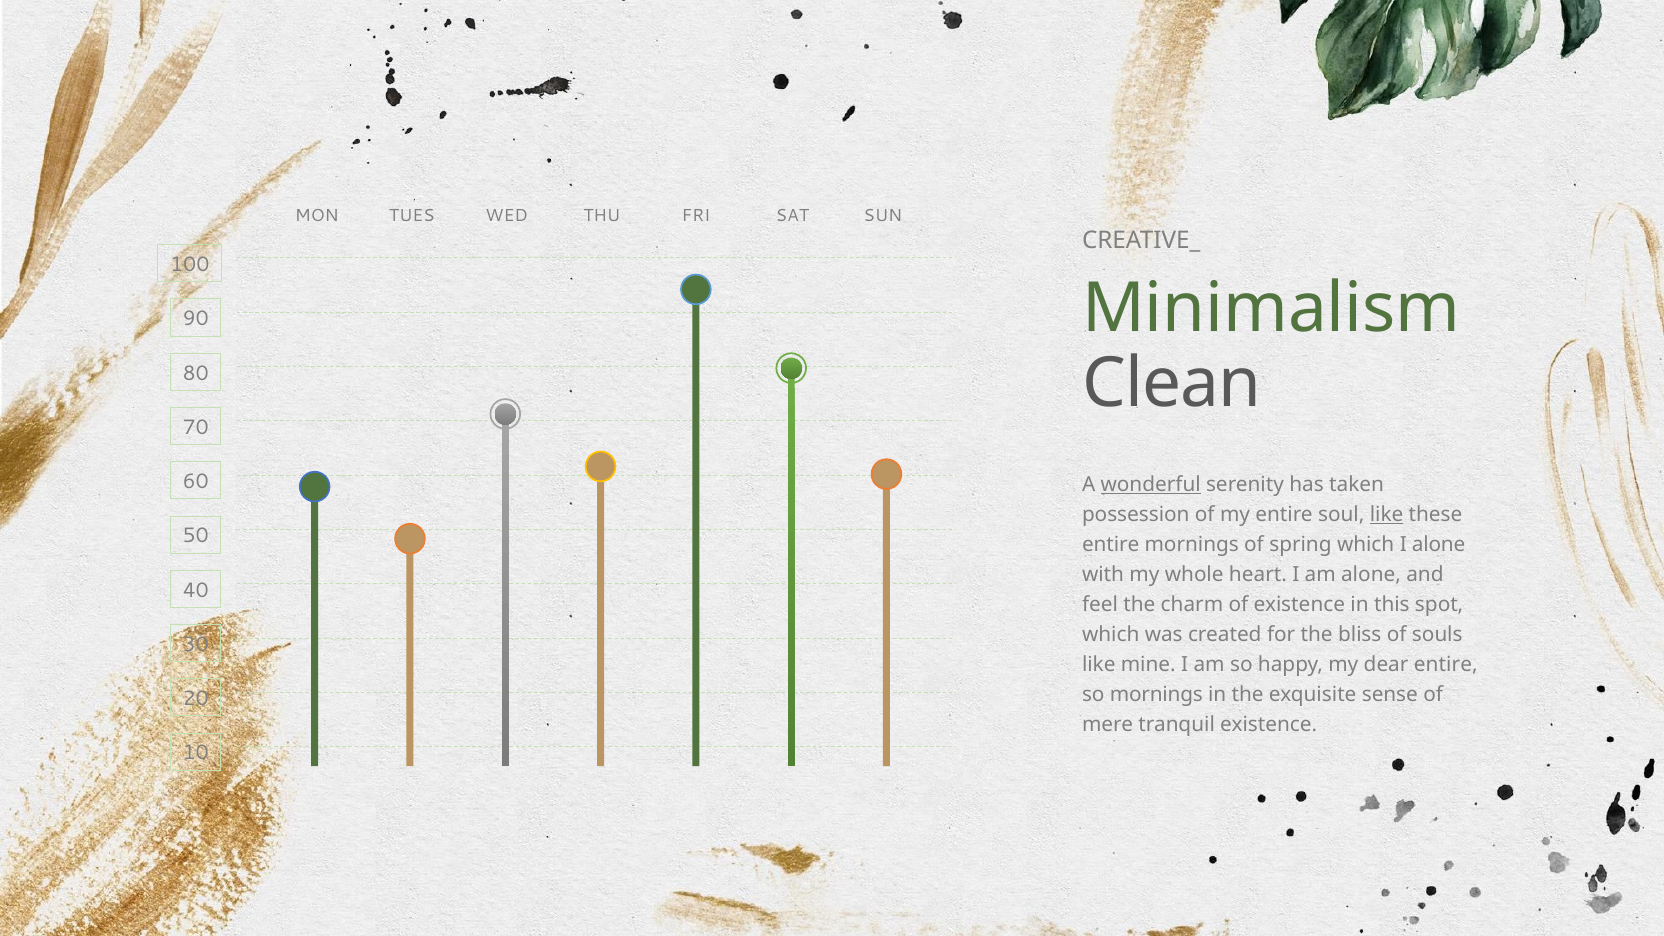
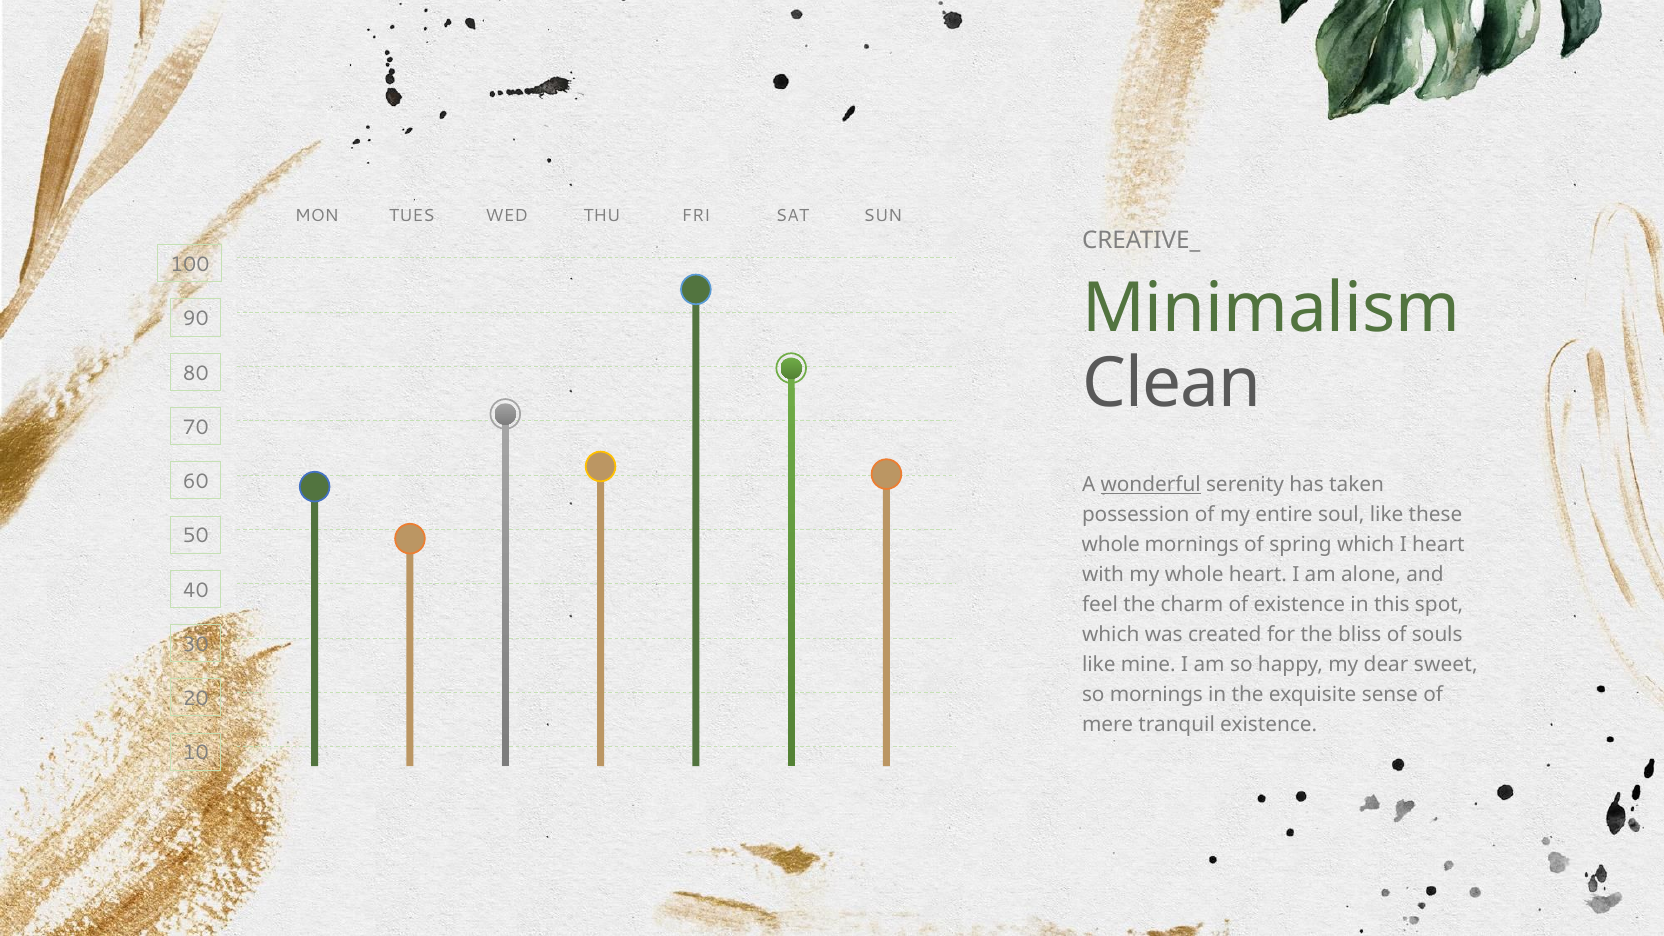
like underline: present -> none (1387, 515)
entire: entire -> whole (1111, 545)
I alone: alone -> heart (1438, 545)
dear entire: entire -> sweet (1446, 664)
